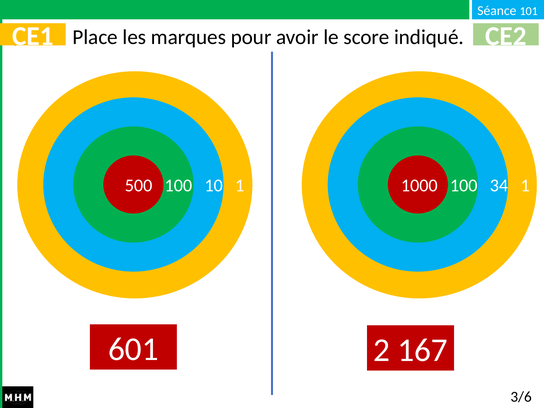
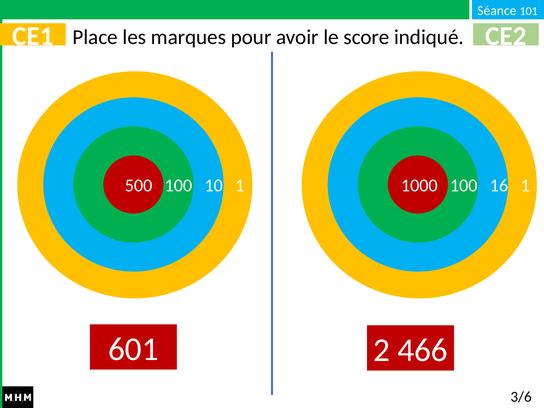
34: 34 -> 16 (499, 186)
167: 167 -> 466 (423, 350)
